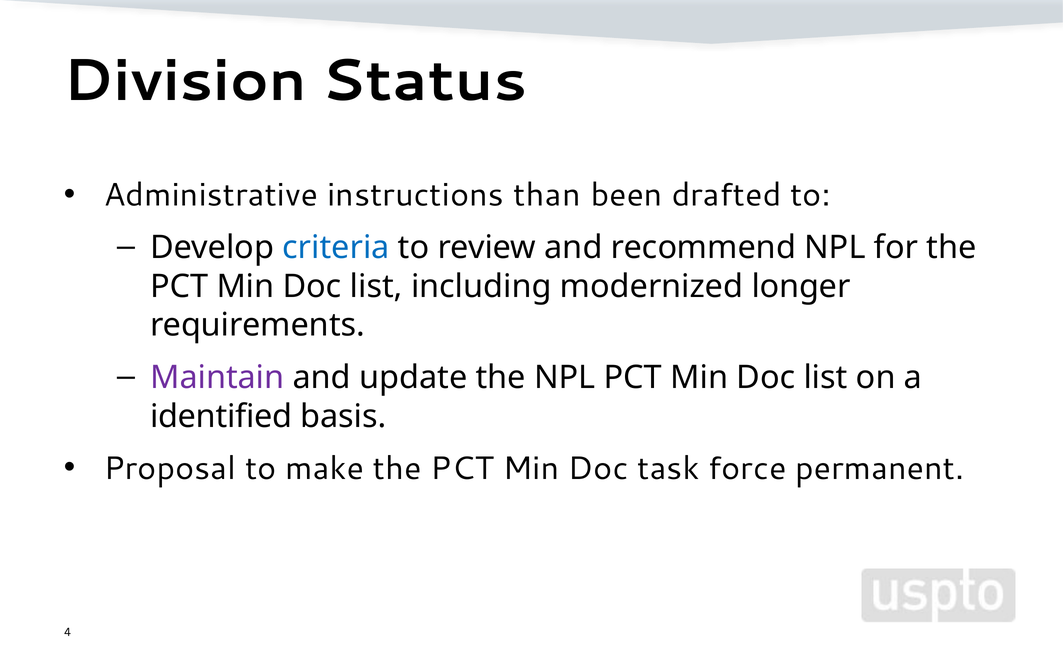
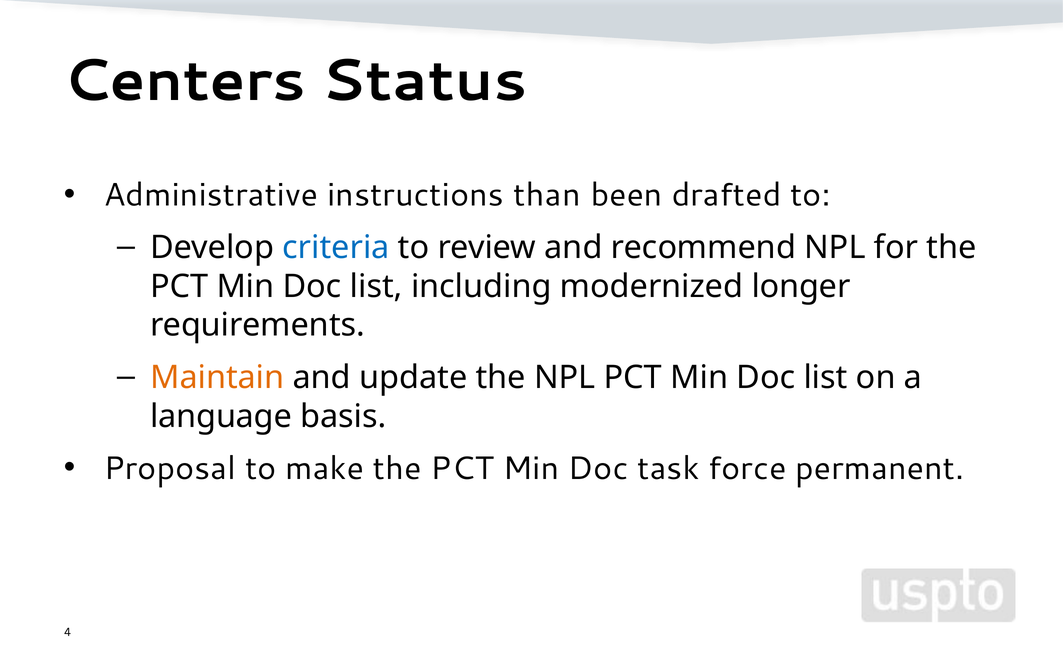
Division: Division -> Centers (185, 81)
Maintain colour: purple -> orange (217, 378)
identified: identified -> language (221, 417)
